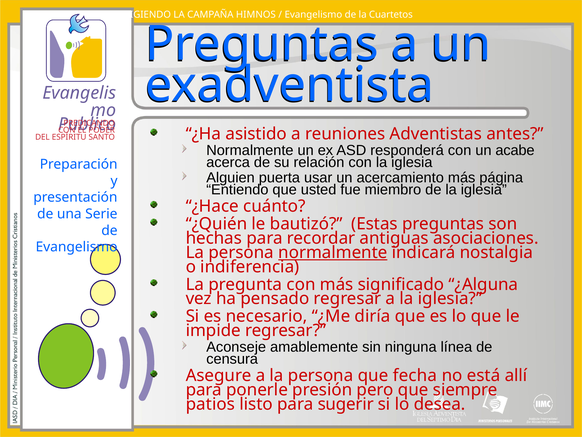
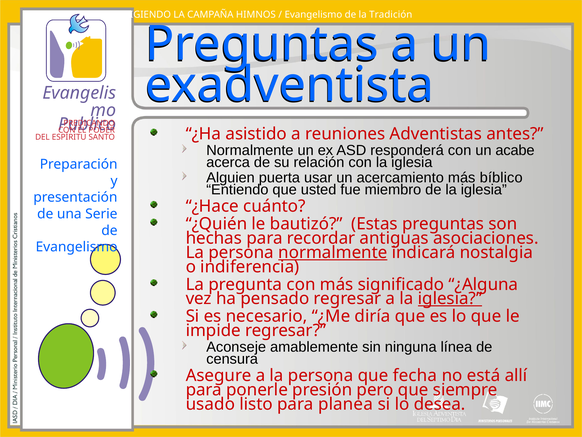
Cuartetos: Cuartetos -> Tradición (391, 15)
página: página -> bíblico (501, 177)
iglesia underline: none -> present (450, 298)
patios: patios -> usado (210, 404)
sugerir: sugerir -> planea (346, 404)
